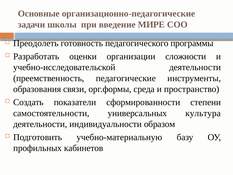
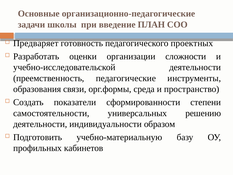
МИРЕ: МИРЕ -> ПЛАН (151, 25)
Преодолеть: Преодолеть -> Предваряет (36, 43)
программы: программы -> проектных (192, 43)
культура: культура -> решению (203, 113)
